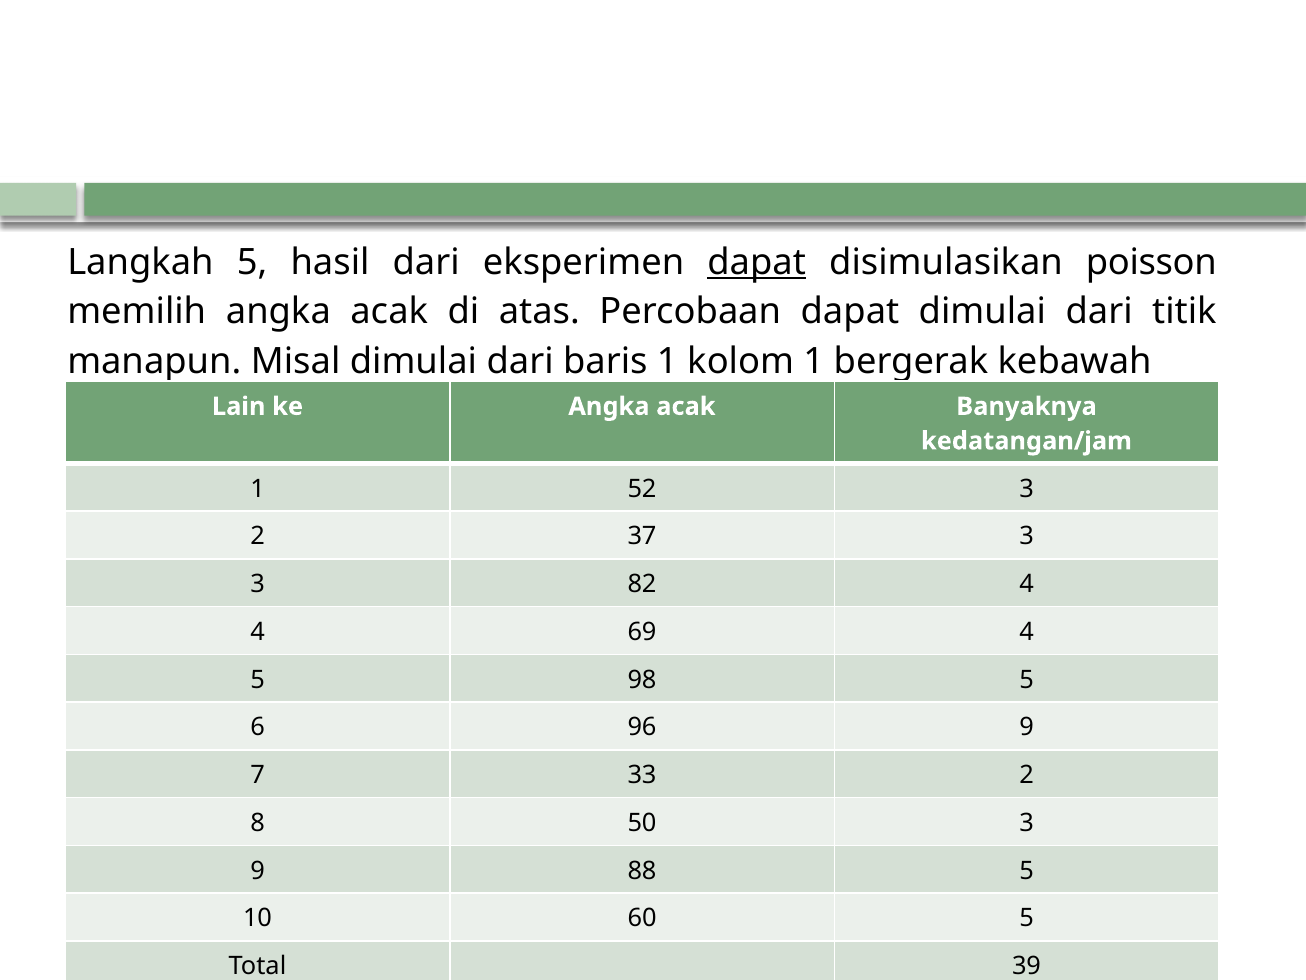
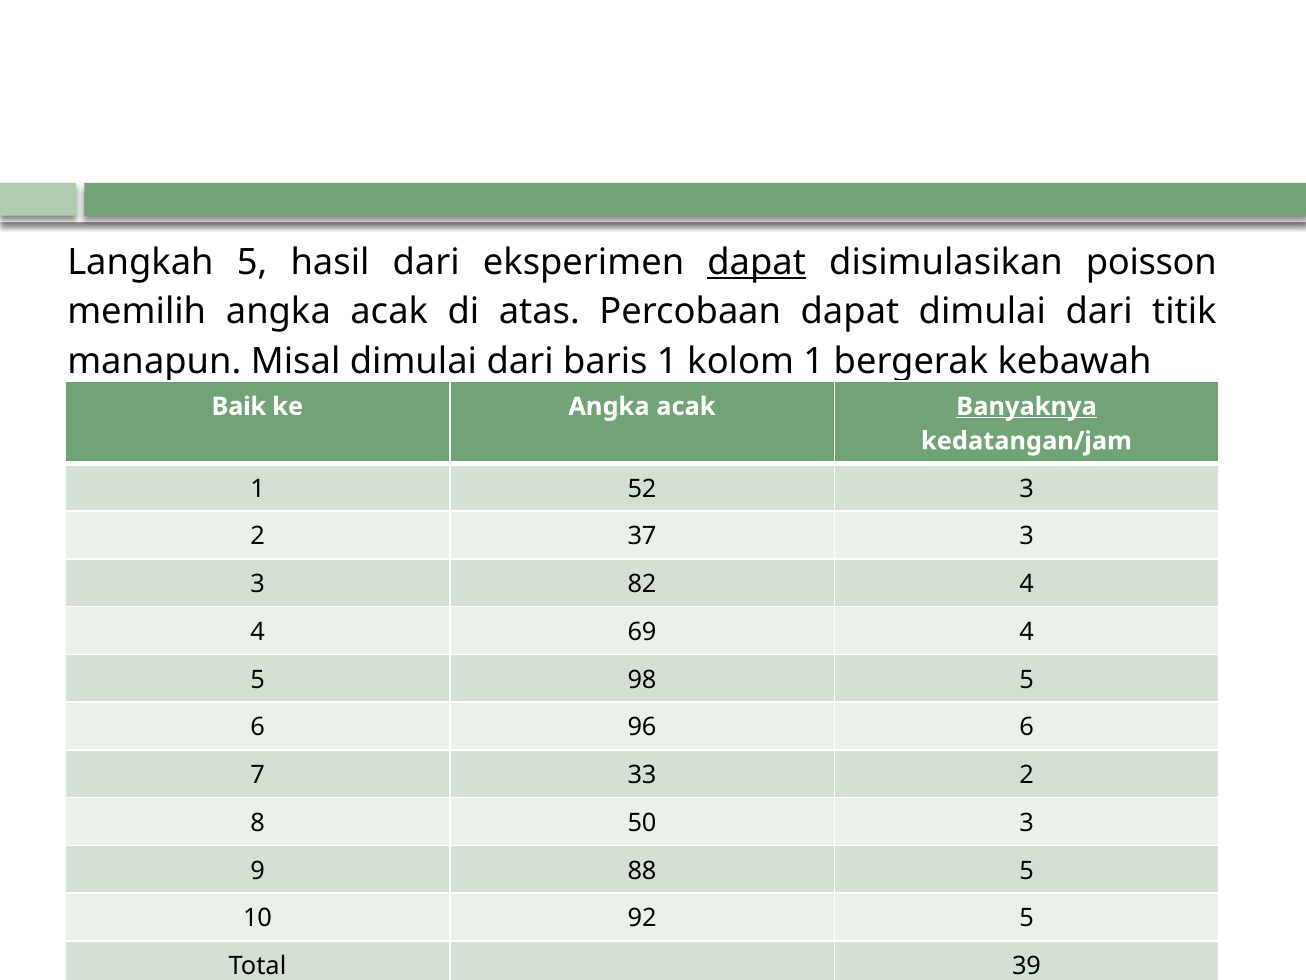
Lain: Lain -> Baik (239, 406)
Banyaknya underline: none -> present (1026, 406)
96 9: 9 -> 6 (1027, 727)
60: 60 -> 92 (642, 918)
